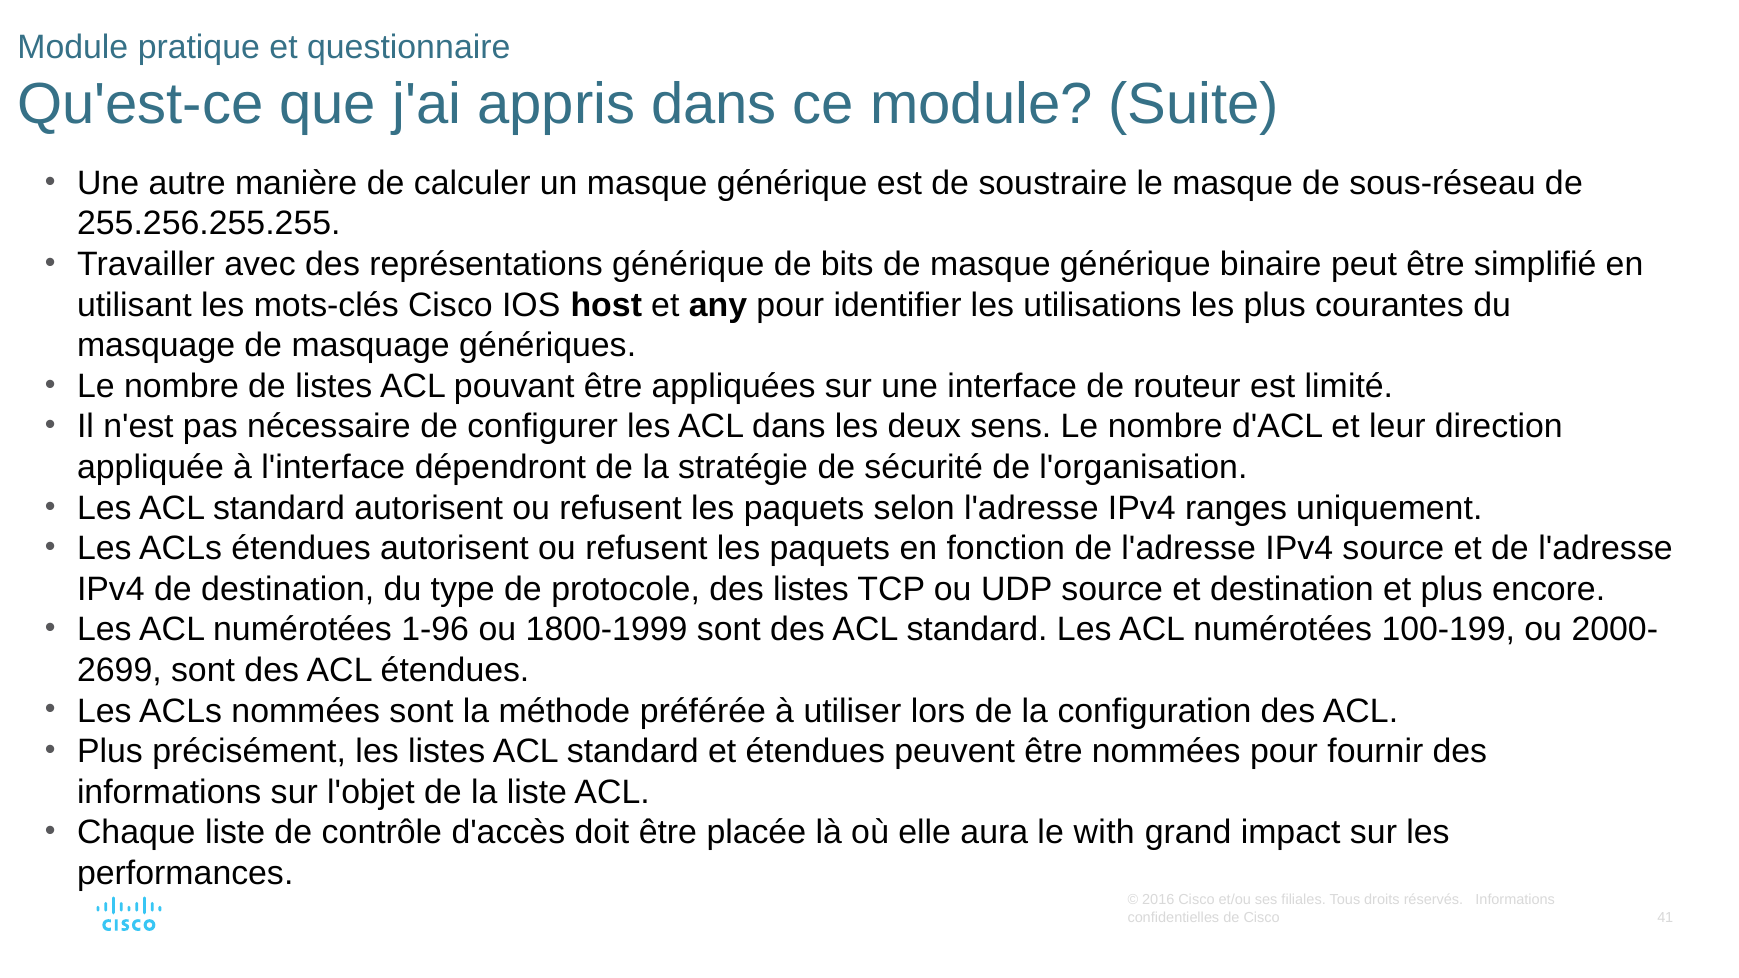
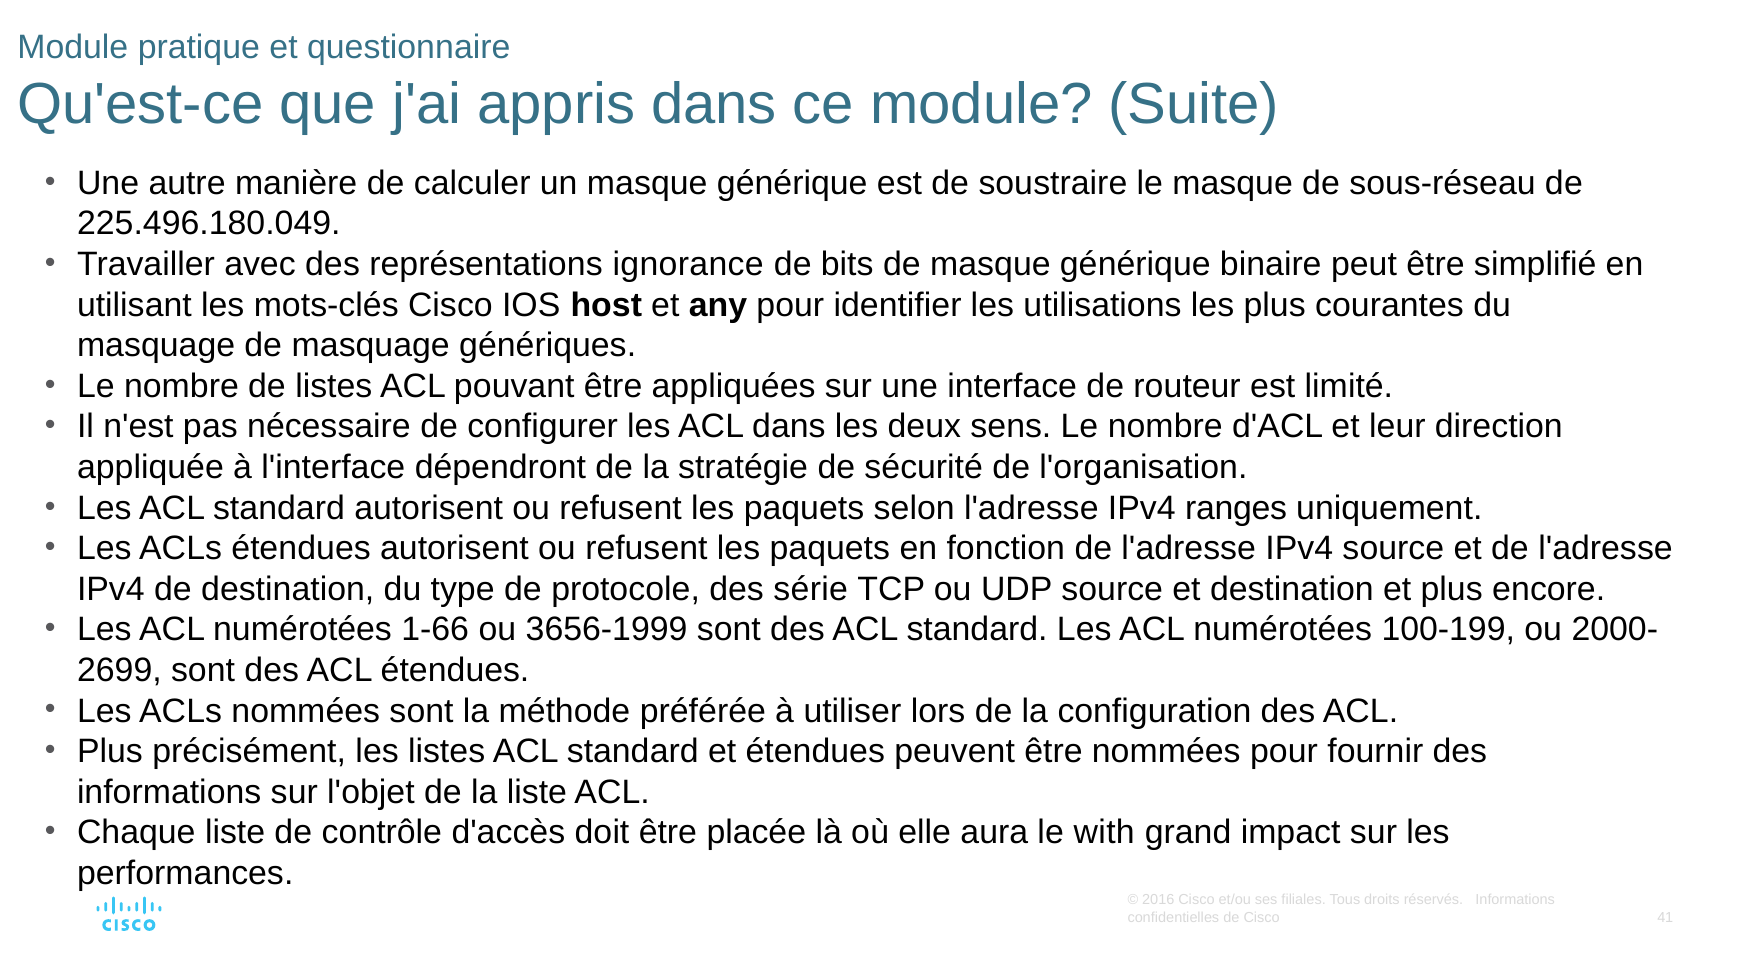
255.256.255.255: 255.256.255.255 -> 225.496.180.049 (209, 224)
représentations générique: générique -> ignorance (688, 264)
des listes: listes -> série (811, 589)
1-96: 1-96 -> 1-66 (435, 630)
1800-1999: 1800-1999 -> 3656-1999 (607, 630)
